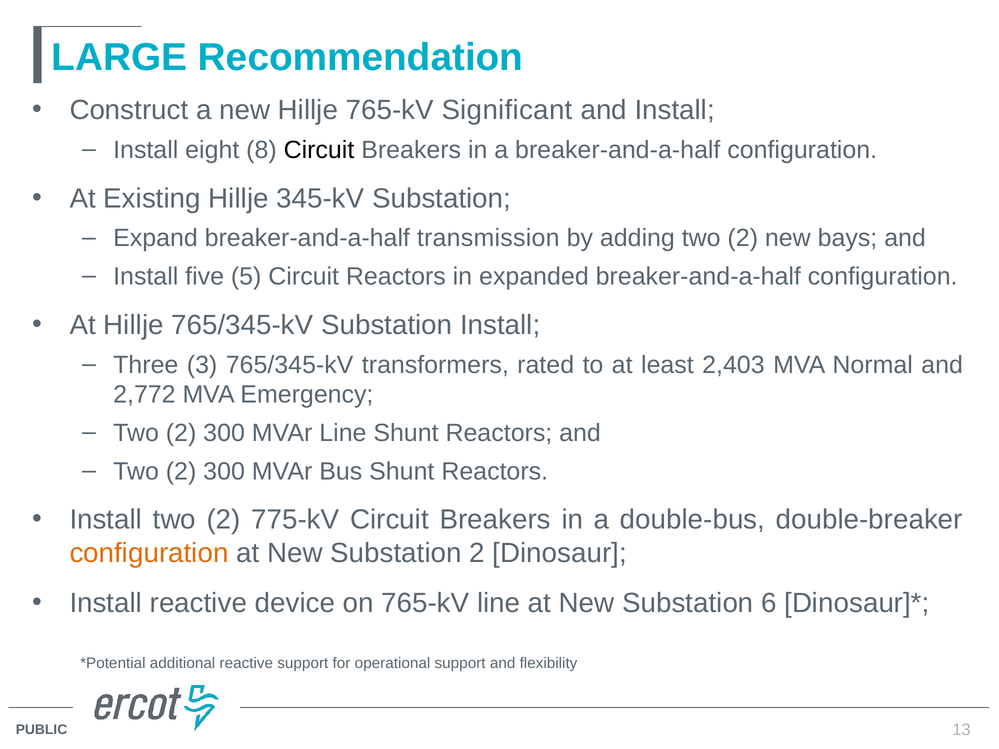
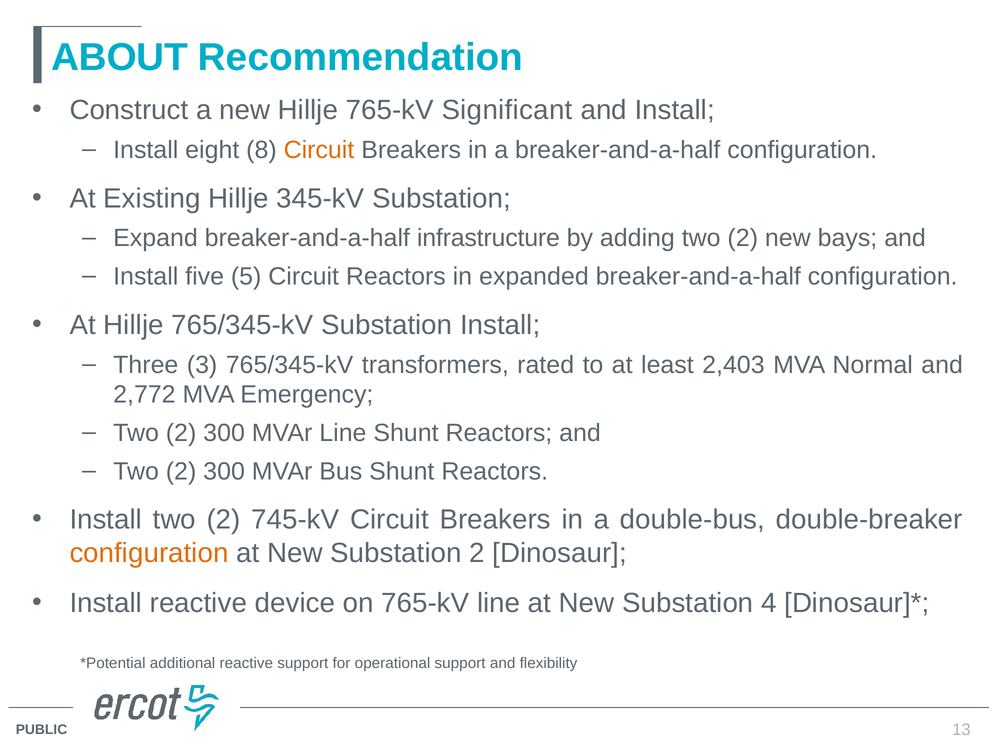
LARGE: LARGE -> ABOUT (120, 58)
Circuit colour: black -> orange (319, 150)
transmission: transmission -> infrastructure (488, 238)
775-kV: 775-kV -> 745-kV (295, 520)
6: 6 -> 4 (769, 603)
